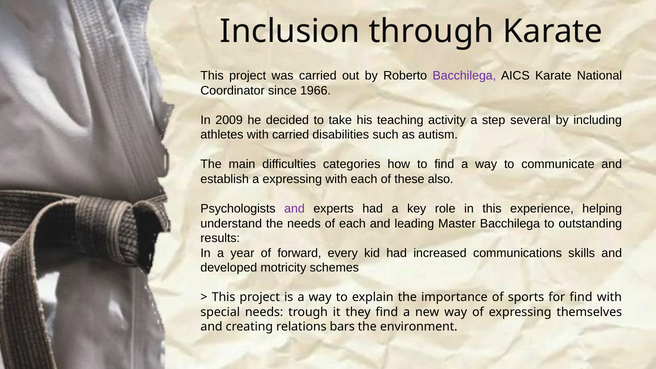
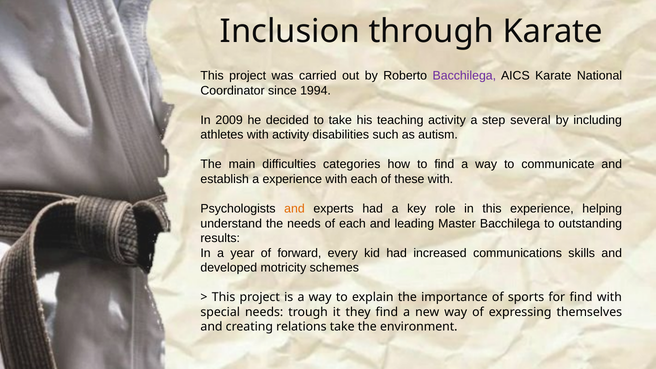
1966: 1966 -> 1994 (316, 91)
with carried: carried -> activity (291, 135)
a expressing: expressing -> experience (292, 179)
these also: also -> with (440, 179)
and colour: purple -> orange (294, 209)
relations bars: bars -> take (342, 327)
